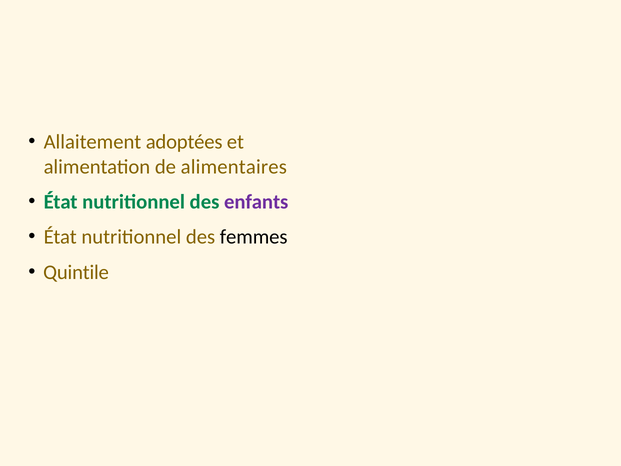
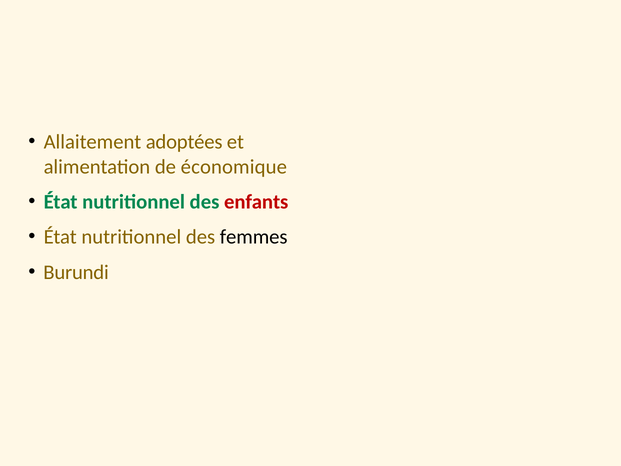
alimentaires: alimentaires -> économique (234, 167)
enfants colour: purple -> red (256, 202)
Quintile: Quintile -> Burundi (76, 272)
